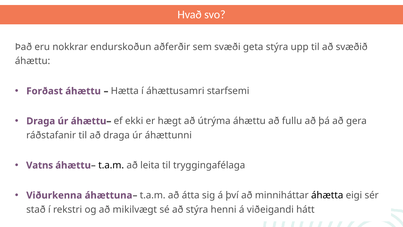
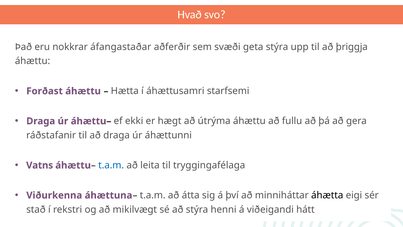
endurskoðun: endurskoðun -> áfangastaðar (121, 47)
svæðið: svæðið -> þriggja (352, 47)
t.a.m colour: black -> blue (111, 165)
